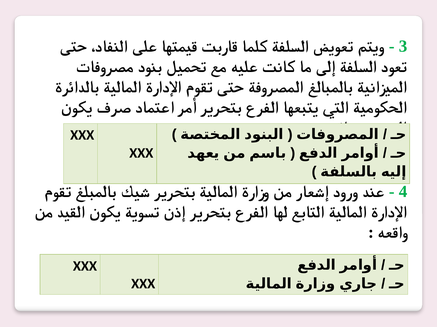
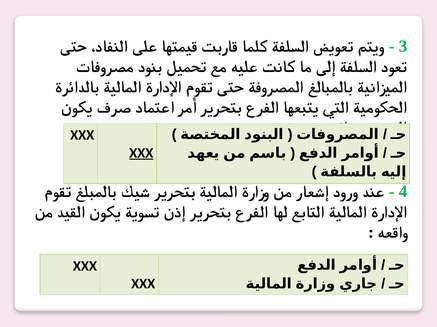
XXX underline: none -> present (141, 153)
